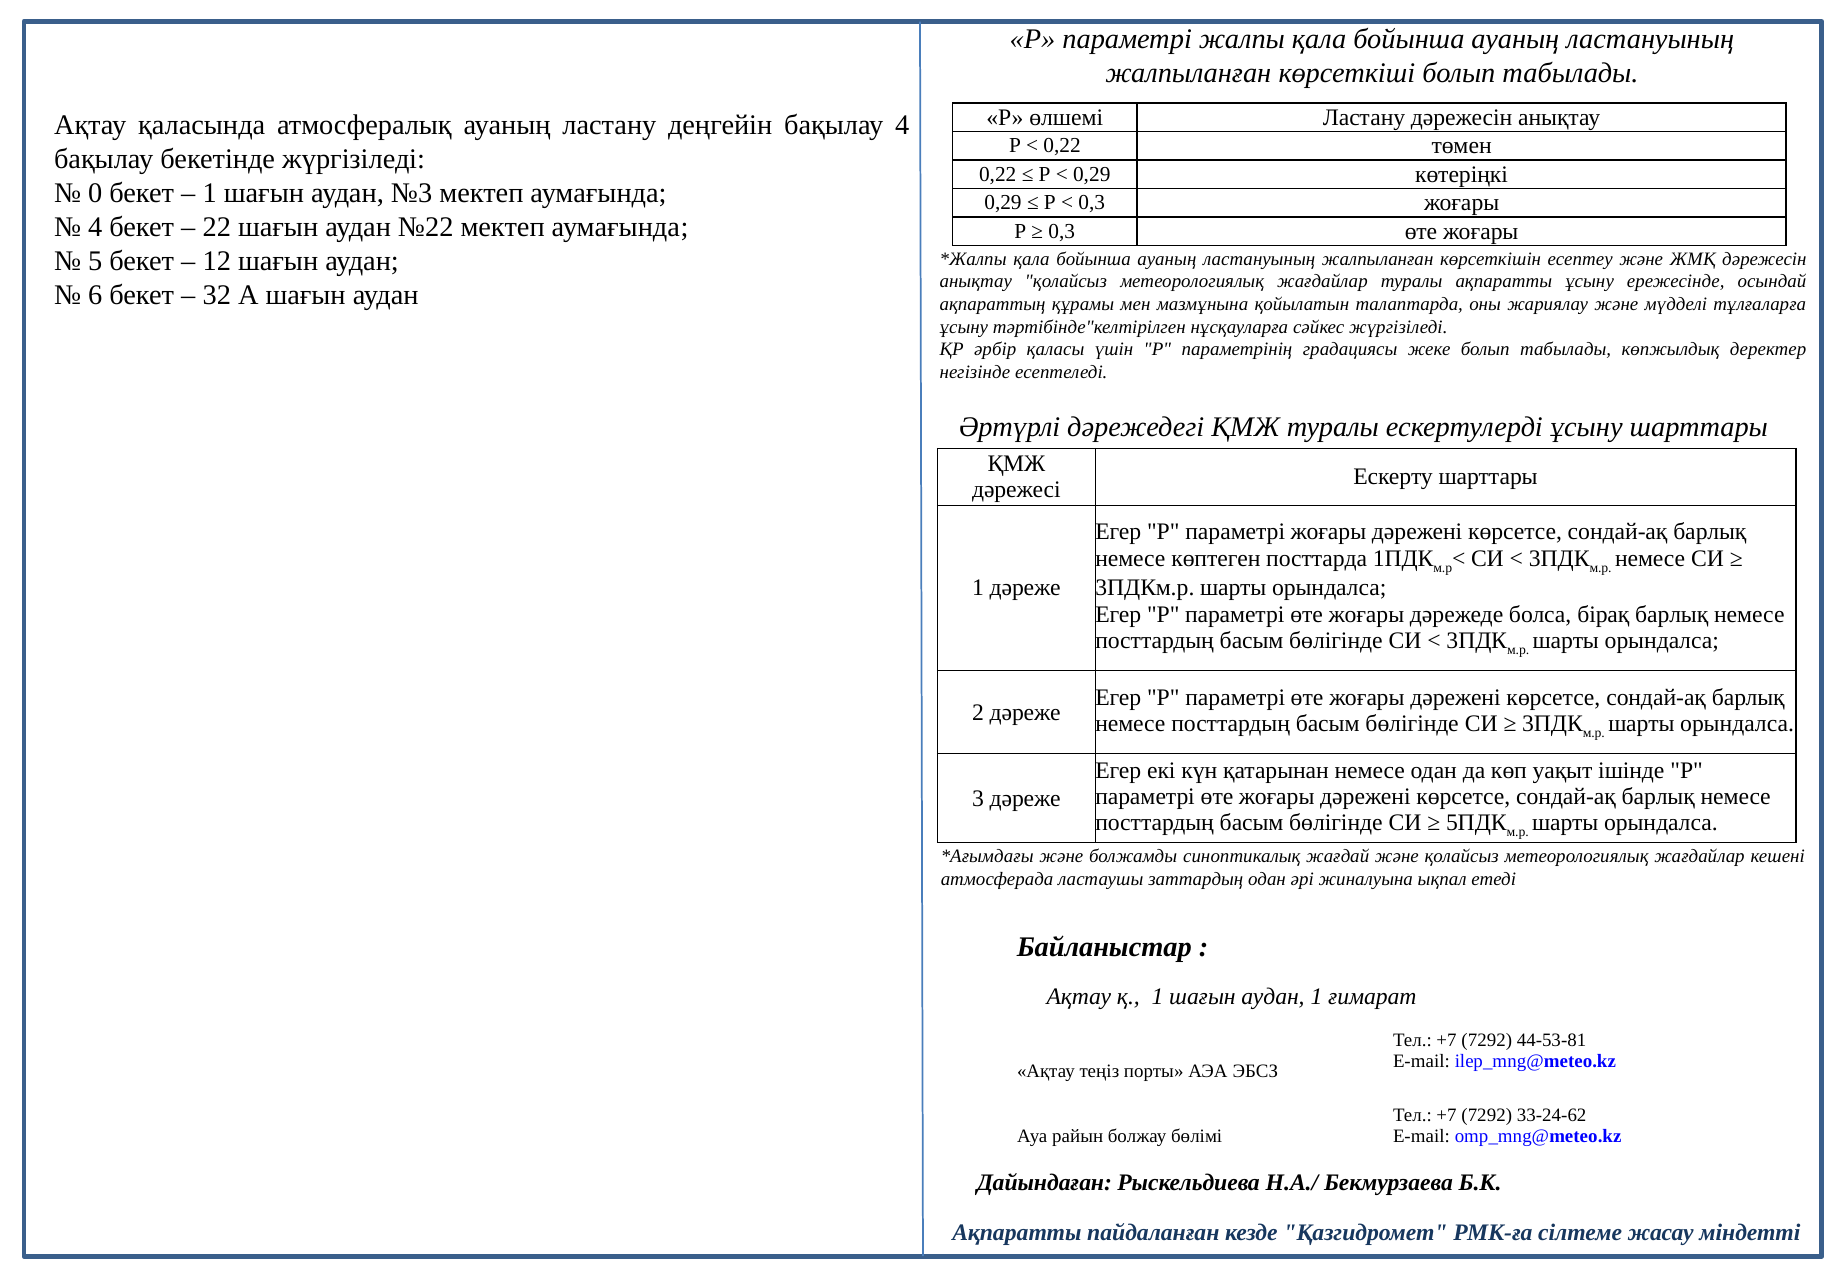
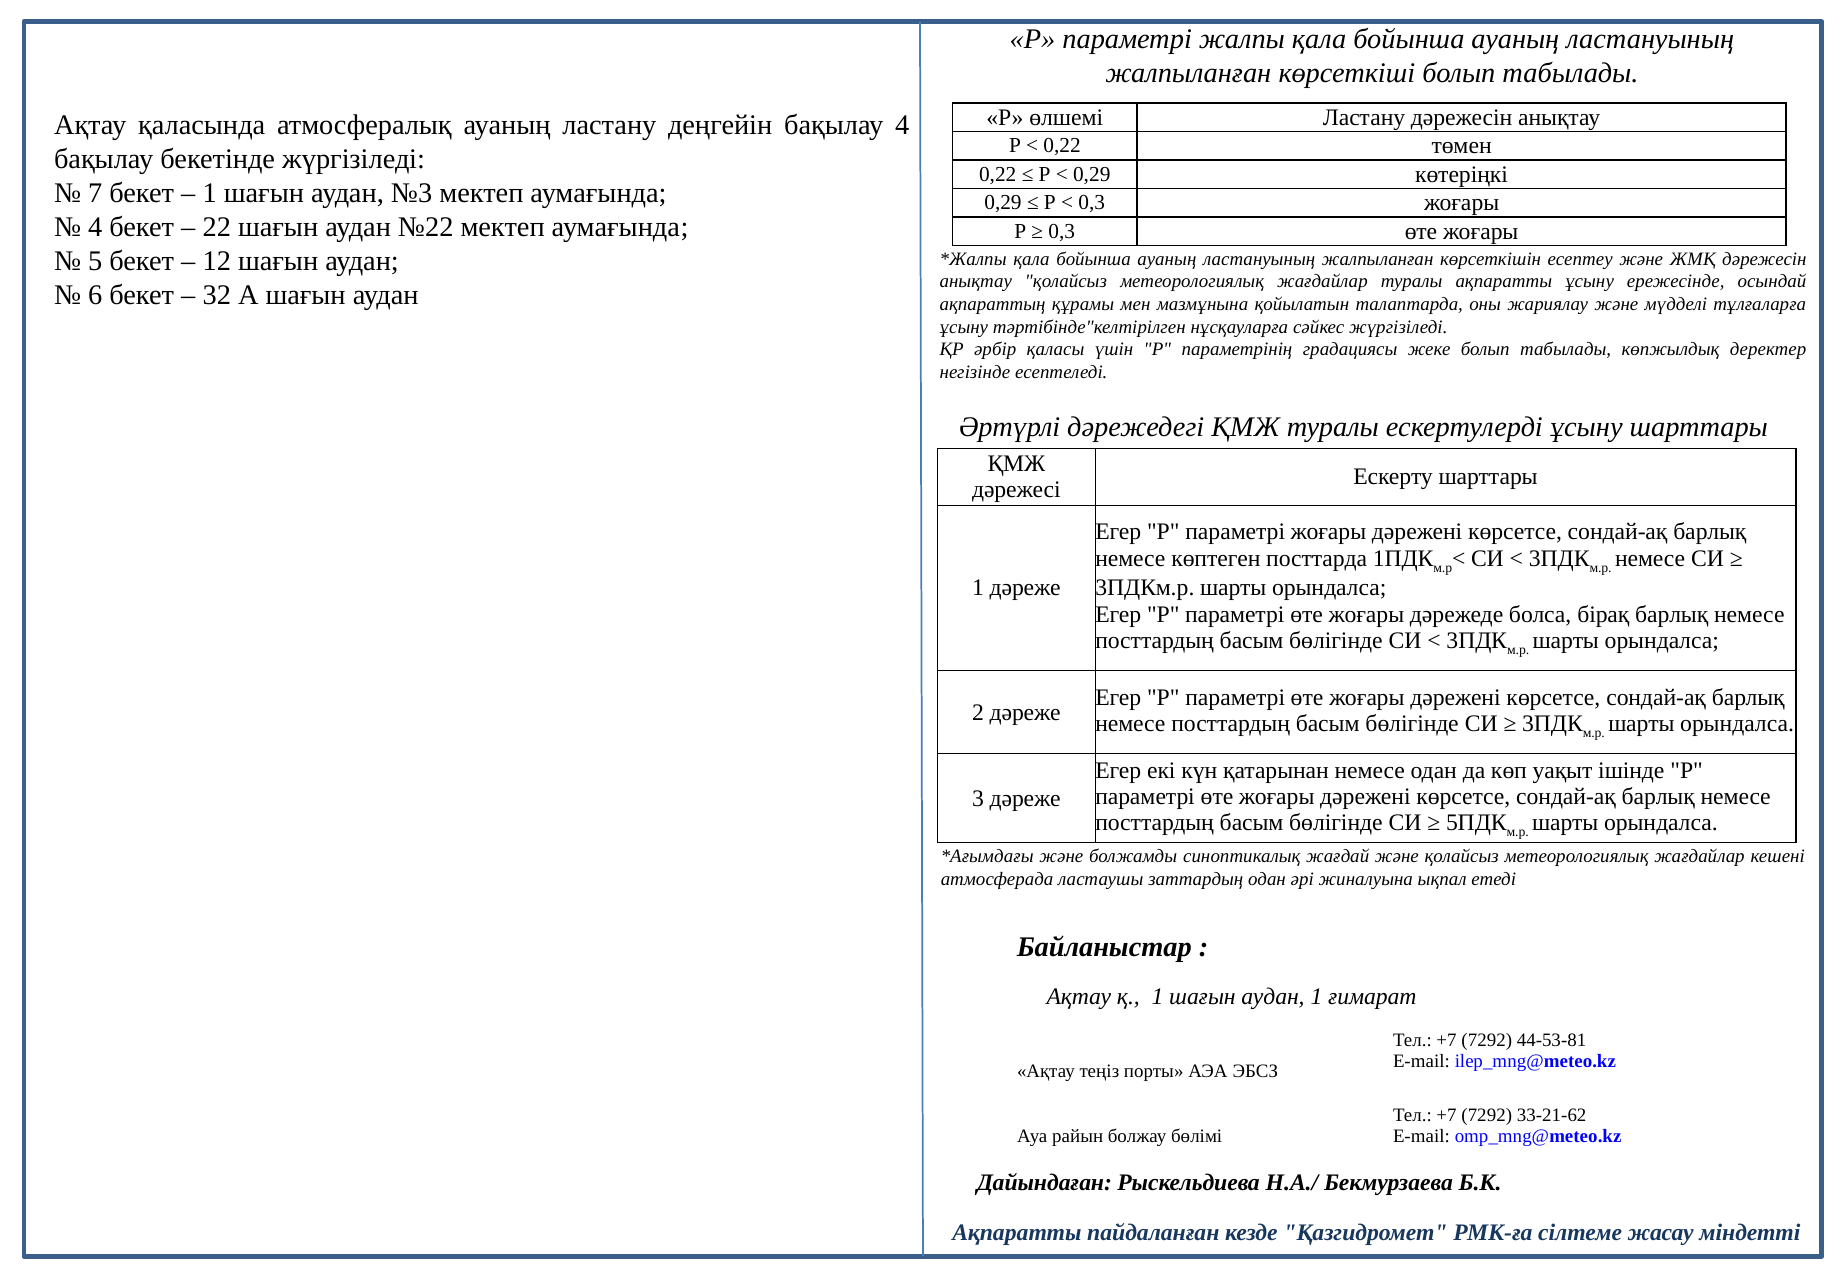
0: 0 -> 7 (95, 193)
33-24-62: 33-24-62 -> 33-21-62 (1552, 1115)
